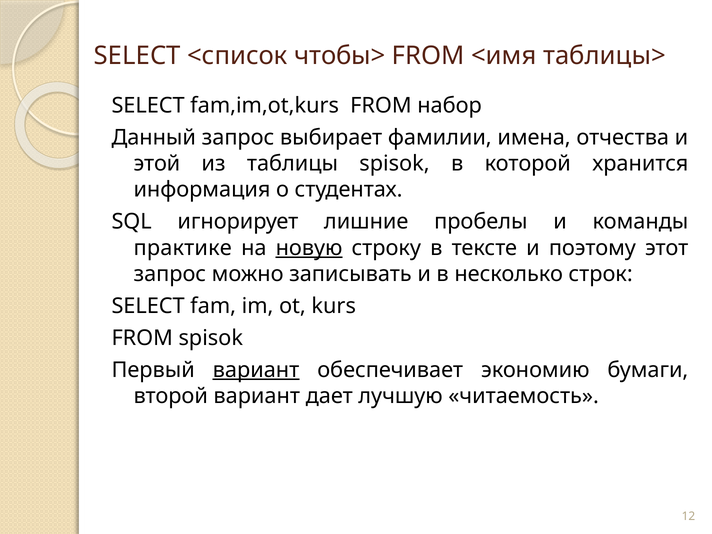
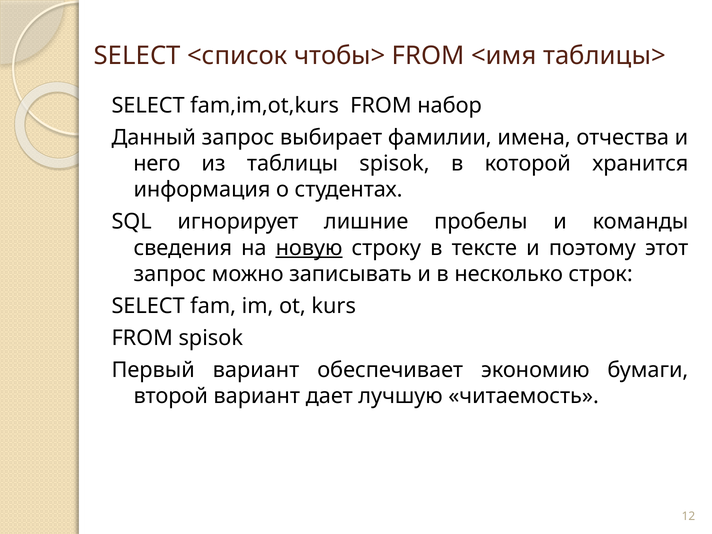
этой: этой -> него (157, 164)
практике: практике -> сведения (183, 248)
вариант underline: present -> none (256, 370)
